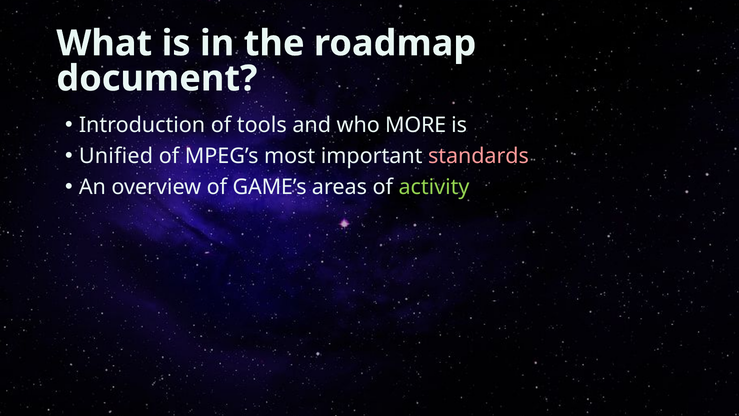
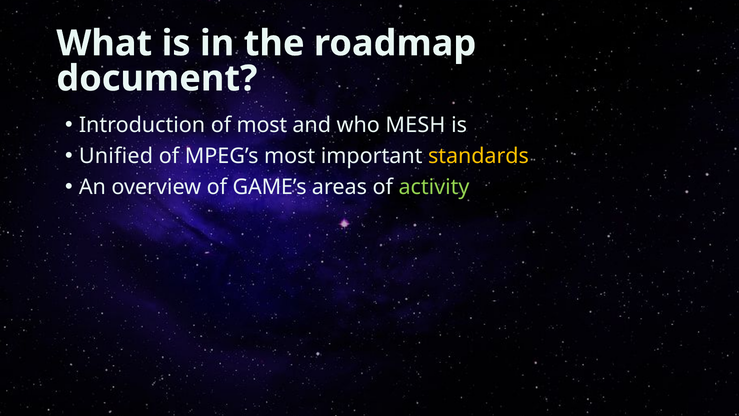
of tools: tools -> most (262, 125)
MORE: MORE -> MESH (415, 125)
standards colour: pink -> yellow (478, 156)
